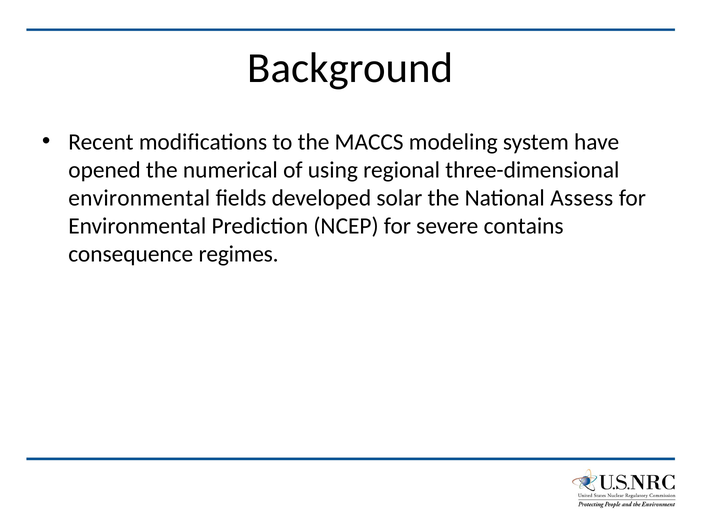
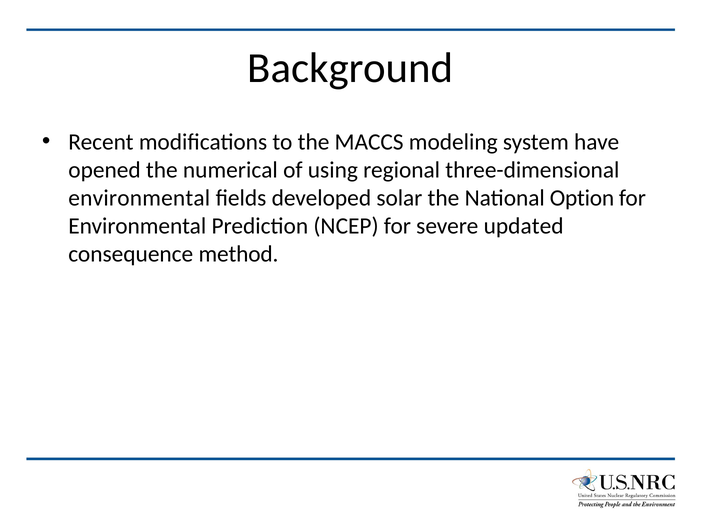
Assess: Assess -> Option (582, 198)
contains: contains -> updated (524, 226)
regimes: regimes -> method (239, 254)
